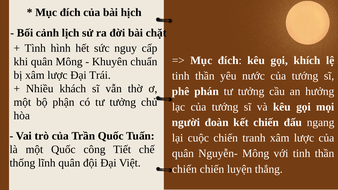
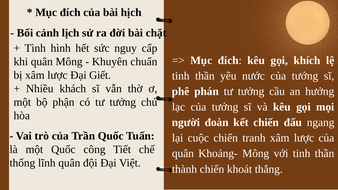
Trái: Trái -> Giết (100, 75)
Nguyễn-: Nguyễn- -> Khoảng- (218, 154)
chiến: chiến -> thành (184, 169)
luyện: luyện -> khoát (240, 169)
